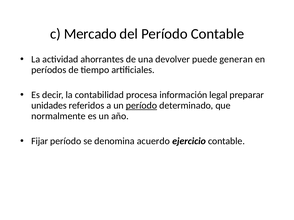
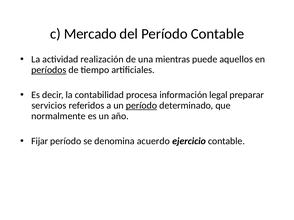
ahorrantes: ahorrantes -> realización (102, 59)
devolver: devolver -> mientras (173, 59)
generan: generan -> aquellos (236, 59)
períodos underline: none -> present (49, 70)
unidades: unidades -> servicios (49, 106)
